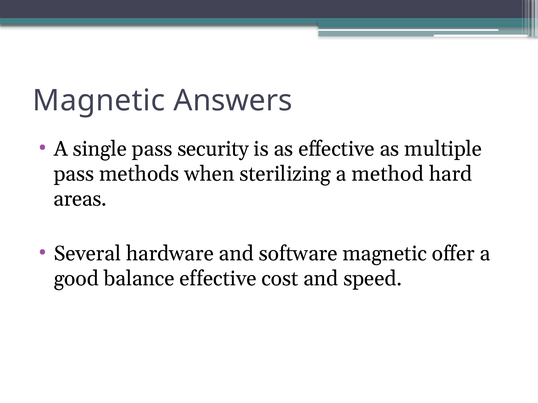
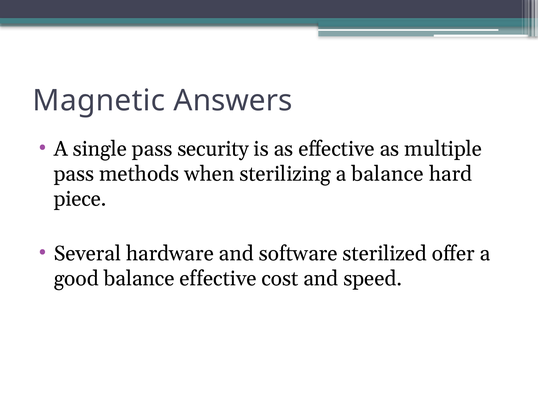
a method: method -> balance (388, 174)
areas: areas -> piece (80, 199)
software magnetic: magnetic -> sterilized (385, 254)
